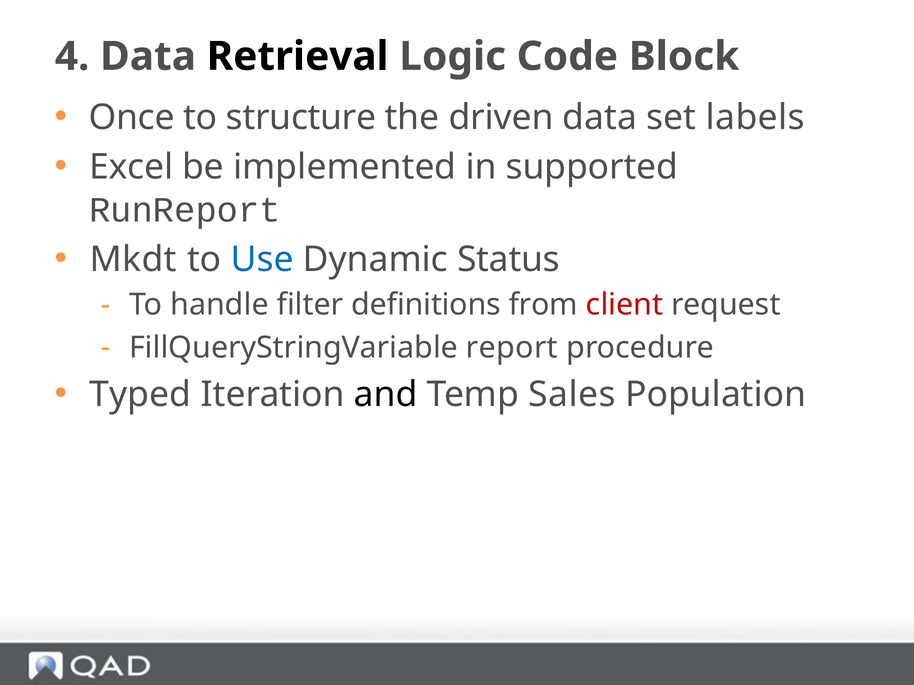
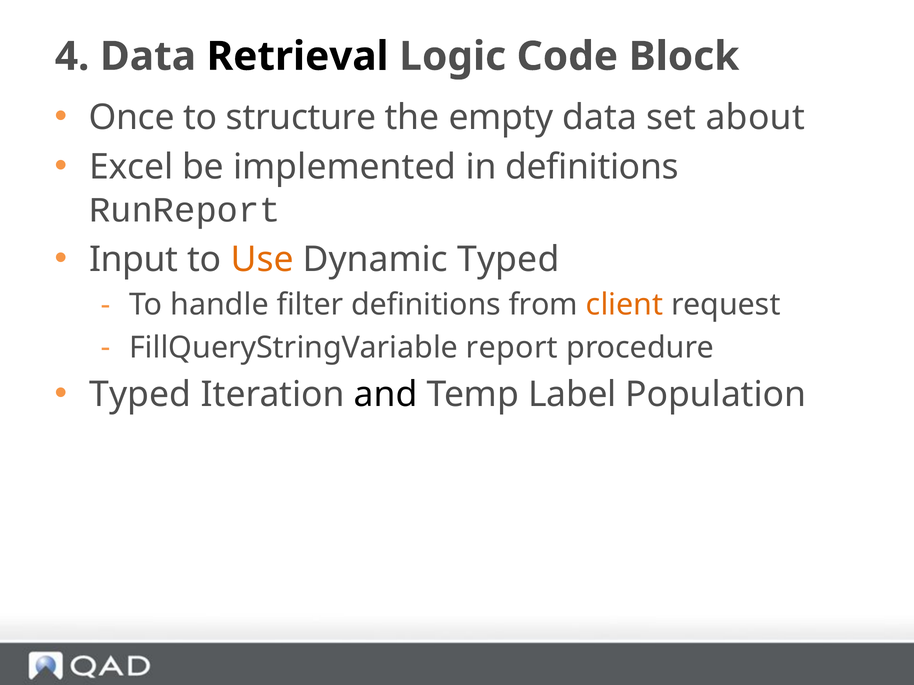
driven: driven -> empty (501, 118)
labels: labels -> about (755, 118)
in supported: supported -> definitions (592, 167)
Mkdt: Mkdt -> Input (134, 260)
Use colour: blue -> orange (262, 260)
Dynamic Status: Status -> Typed (508, 260)
client colour: red -> orange (625, 305)
Sales: Sales -> Label (572, 395)
